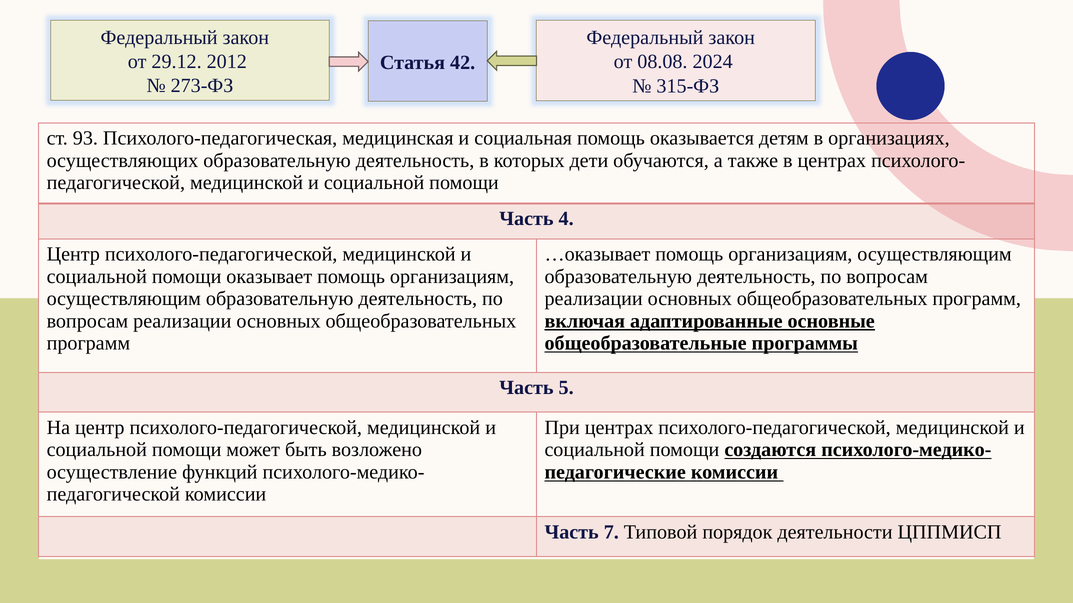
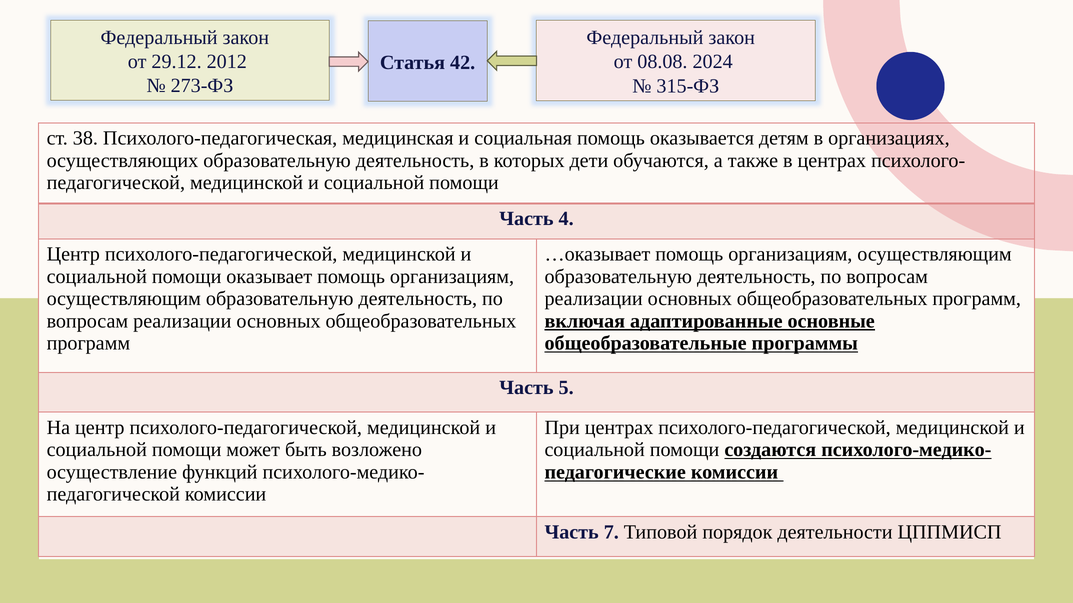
93: 93 -> 38 (85, 138)
